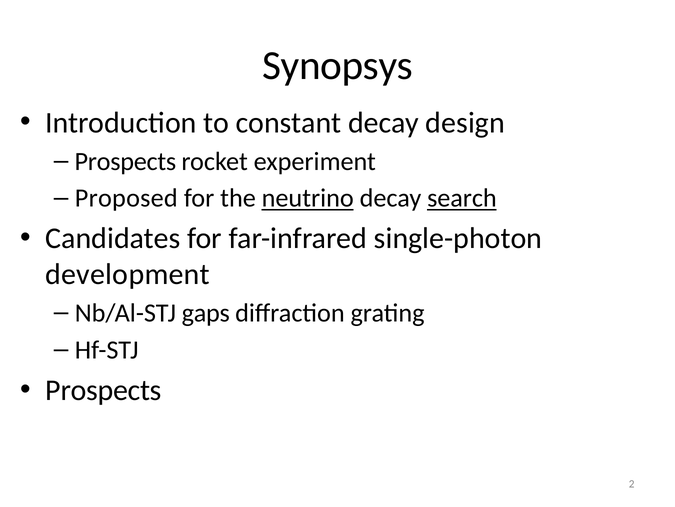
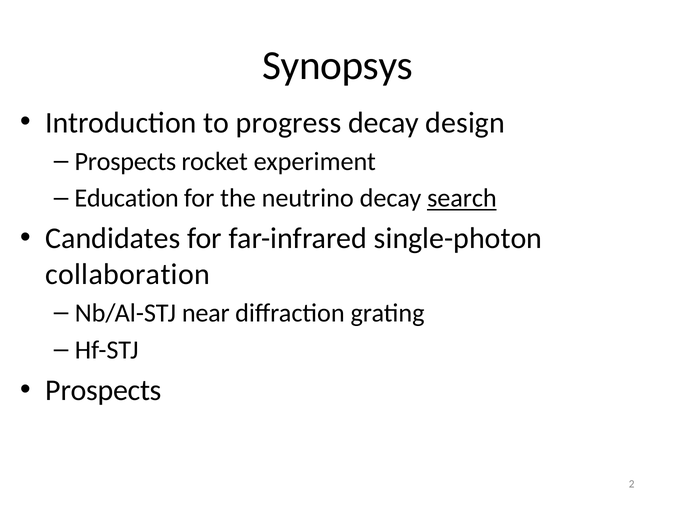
constant: constant -> progress (289, 122)
Proposed: Proposed -> Education (127, 198)
neutrino underline: present -> none (308, 198)
development: development -> collaboration (128, 274)
gaps: gaps -> near (206, 313)
